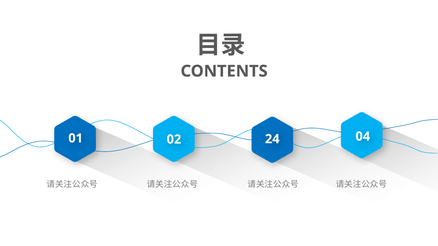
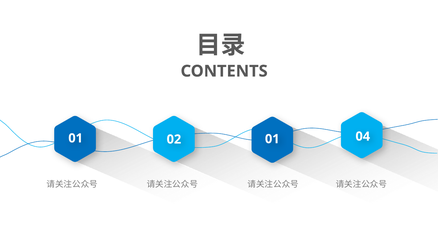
02 24: 24 -> 01 (272, 139)
